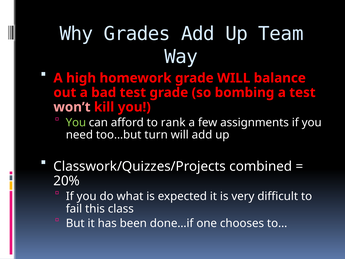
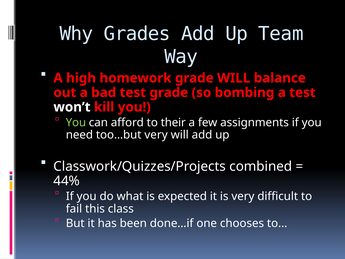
won’t colour: pink -> white (72, 107)
rank: rank -> their (173, 122)
too…but turn: turn -> very (156, 135)
20%: 20% -> 44% (67, 181)
